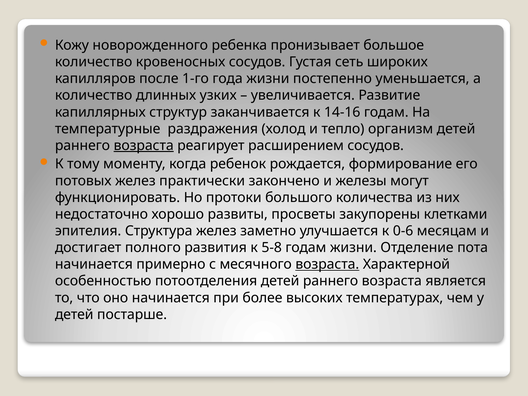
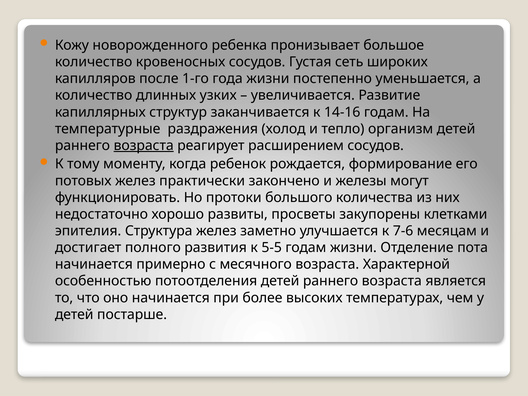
0-6: 0-6 -> 7-6 (403, 231)
5-8: 5-8 -> 5-5 (272, 248)
возраста underline: present -> none (327, 264)
